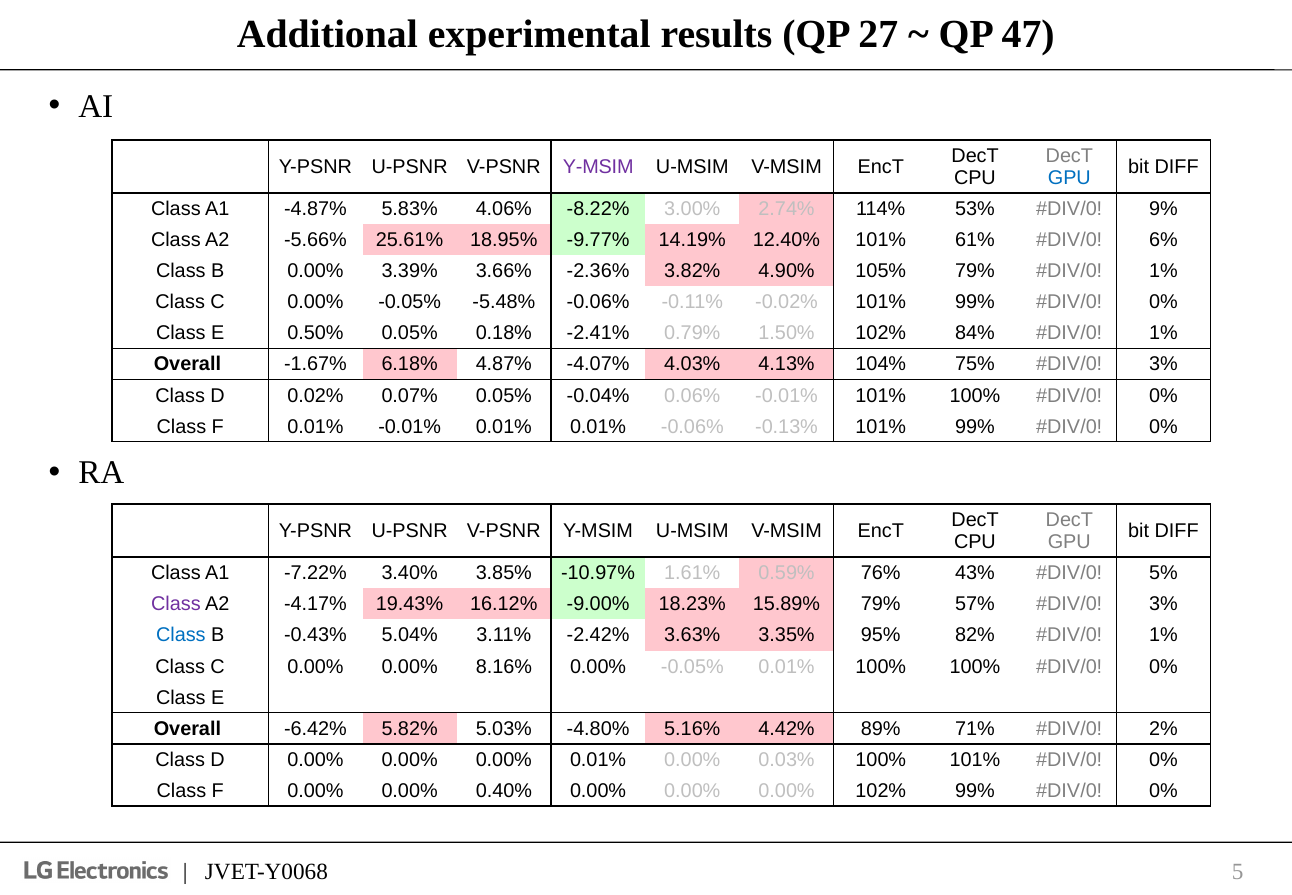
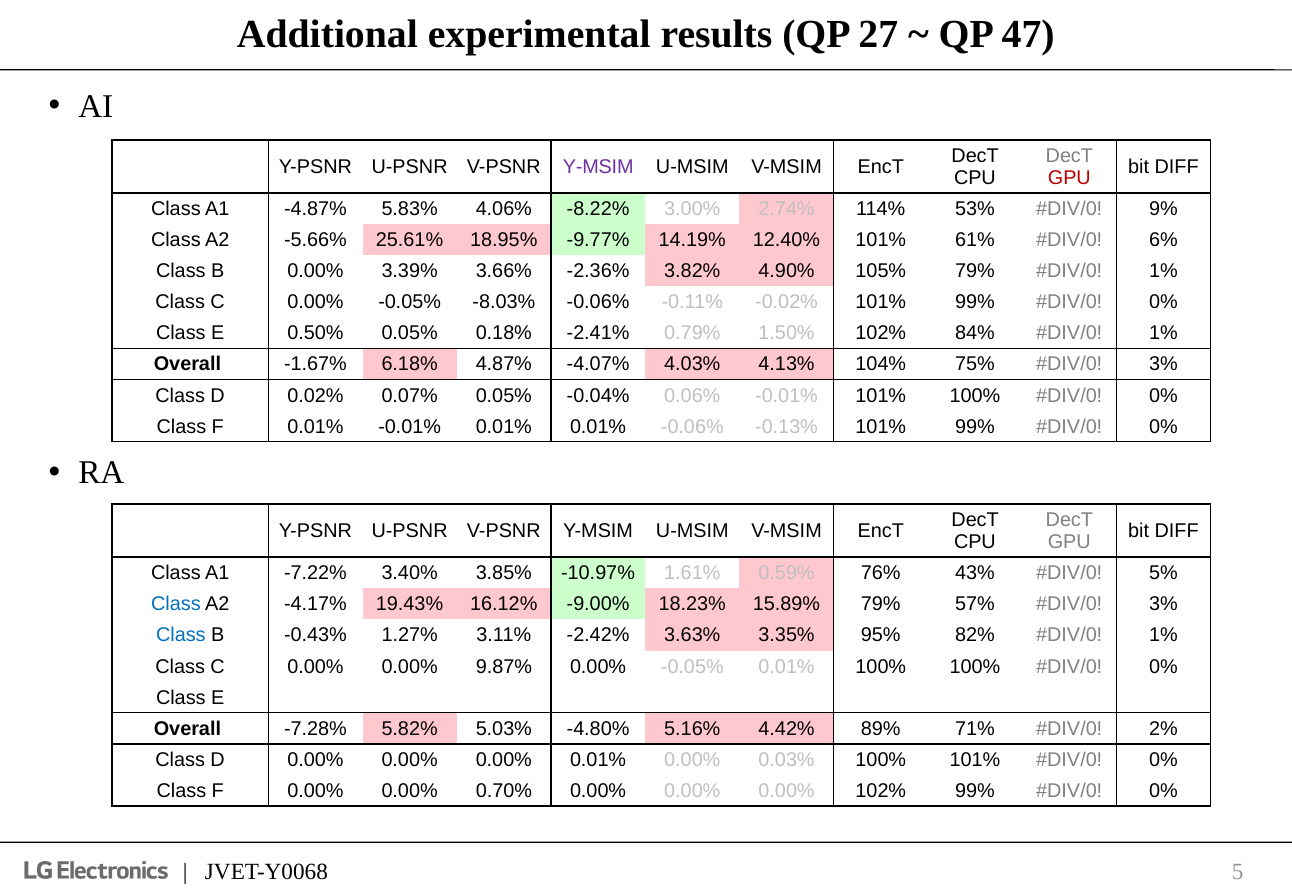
GPU colour: blue -> red (1069, 178)
-5.48%: -5.48% -> -8.03% (504, 302)
Class colour: purple -> blue (176, 604)
5.04%: 5.04% -> 1.27% (410, 635)
8.16%: 8.16% -> 9.87% (504, 666)
-6.42%: -6.42% -> -7.28% (315, 728)
0.40%: 0.40% -> 0.70% (504, 790)
